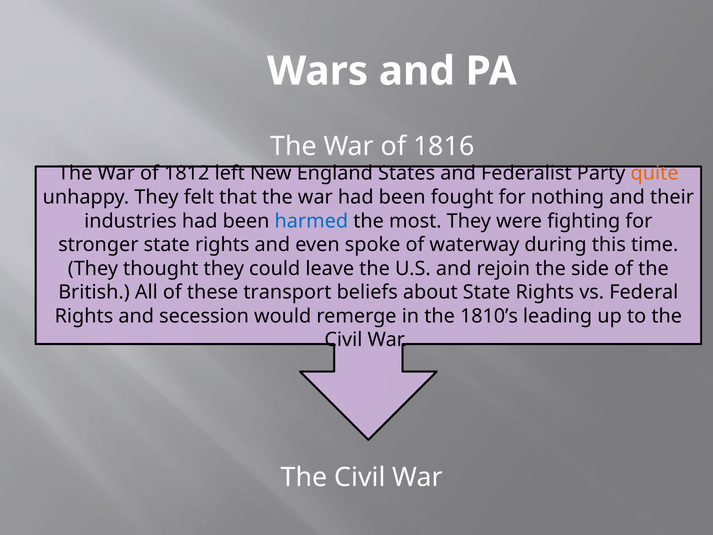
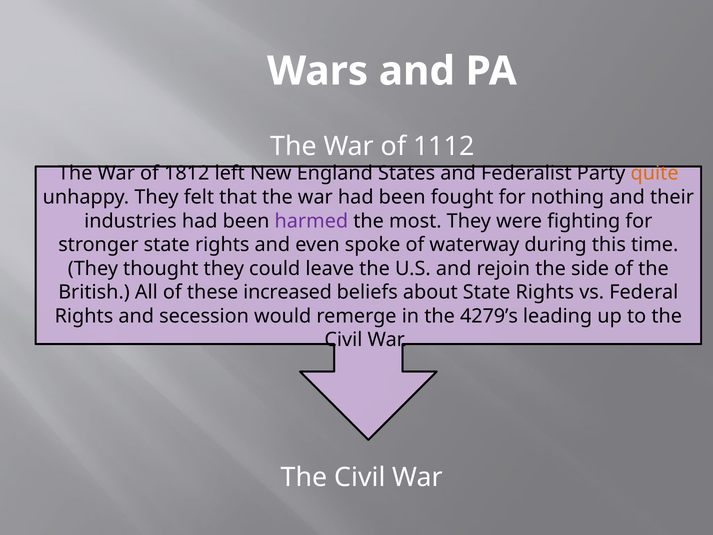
1816: 1816 -> 1112 (444, 146)
harmed colour: blue -> purple (311, 221)
transport: transport -> increased (288, 292)
1810’s: 1810’s -> 4279’s (489, 316)
